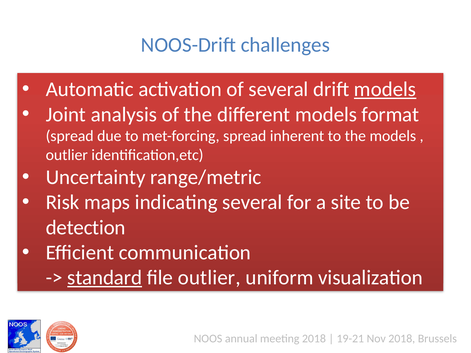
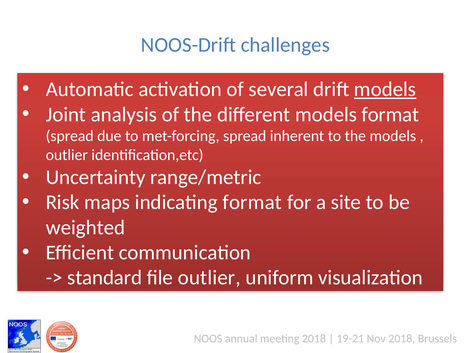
indicating several: several -> format (252, 202)
detection: detection -> weighted (85, 228)
standard underline: present -> none (105, 278)
